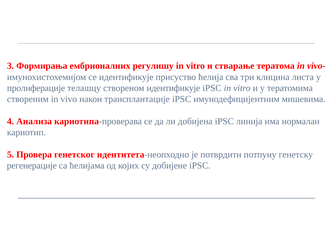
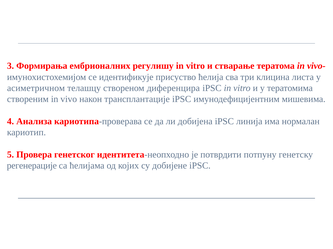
пролиферације: пролиферације -> асиметричном (36, 88)
створеном идентификује: идентификује -> диференцира (173, 88)
